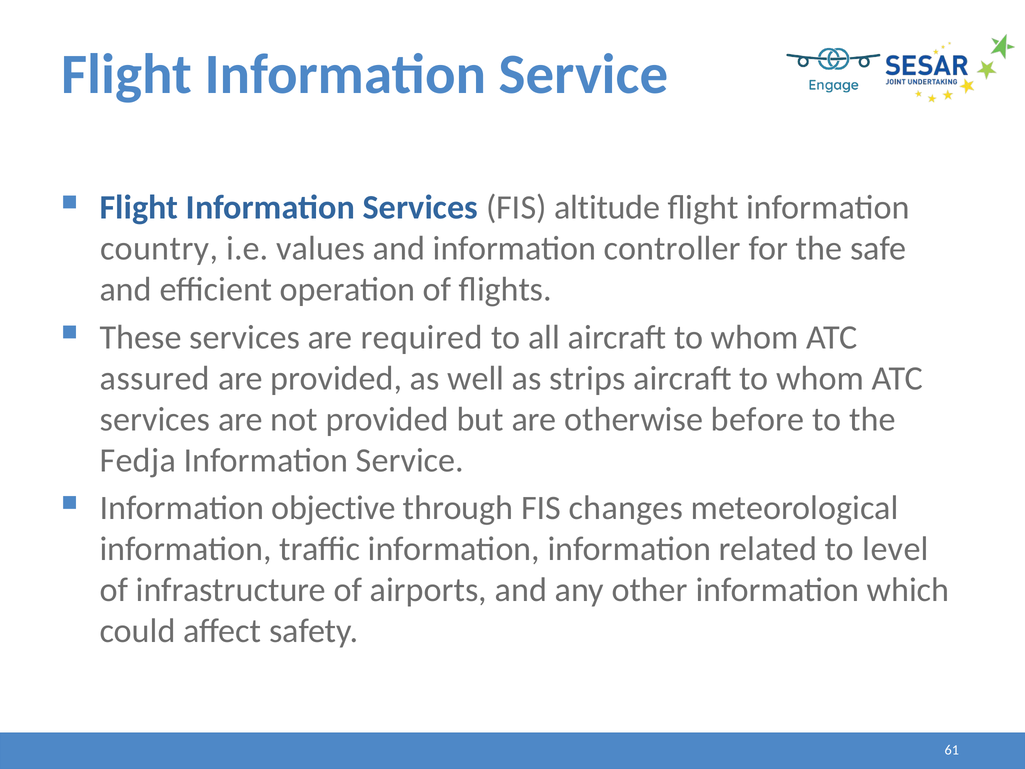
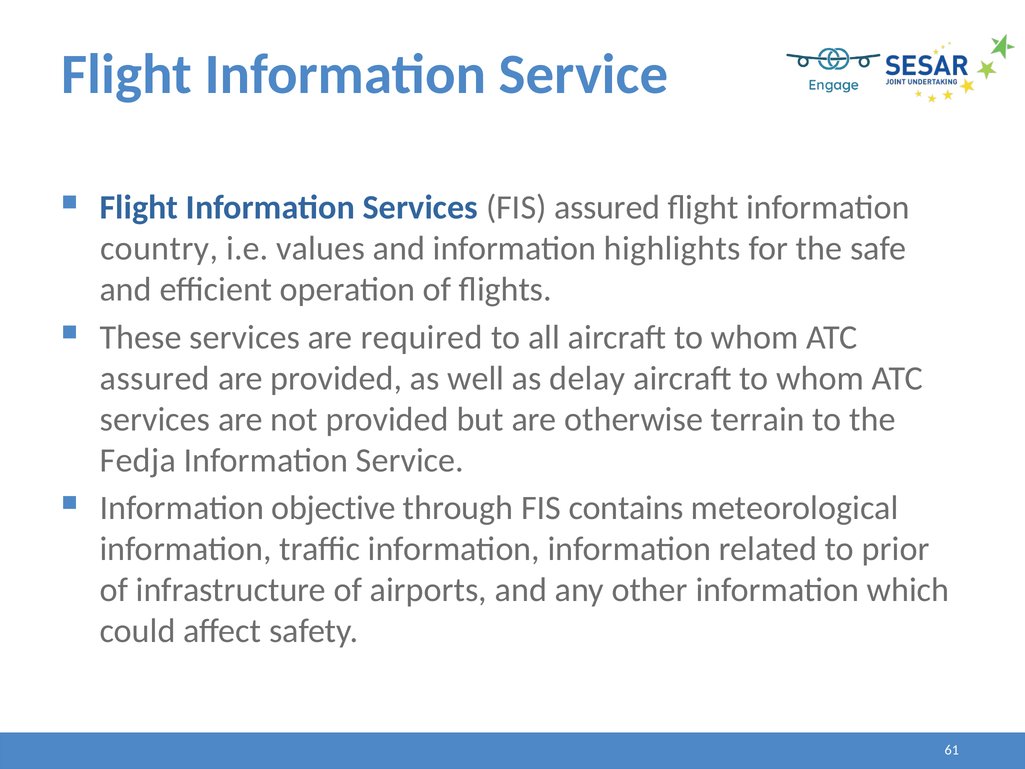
FIS altitude: altitude -> assured (607, 207)
controller: controller -> highlights (672, 248)
strips: strips -> delay (587, 378)
before: before -> terrain (758, 419)
changes: changes -> contains (626, 508)
level: level -> prior (896, 549)
